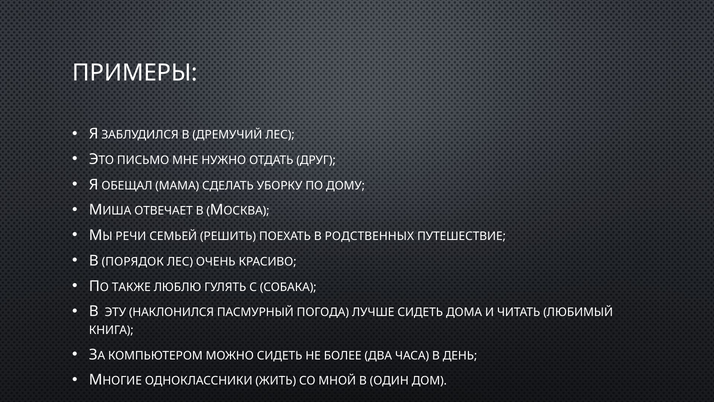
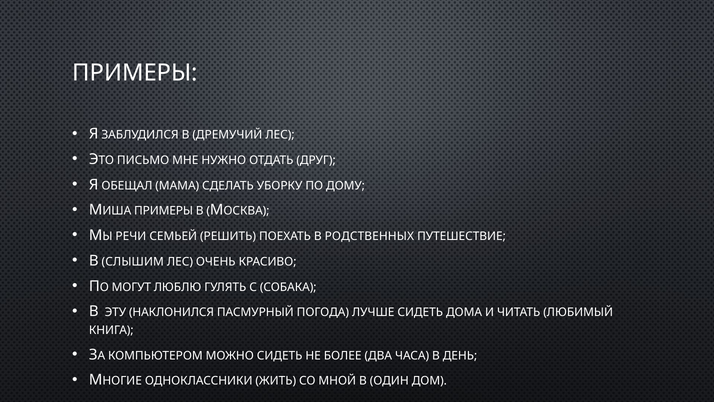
ОТВЕЧАЕТ: ОТВЕЧАЕТ -> ПРИМЕРЫ (164, 211)
ПОРЯДОК: ПОРЯДОК -> СЛЫШИМ (133, 262)
ТАКЖЕ: ТАКЖЕ -> МОГУТ (131, 287)
